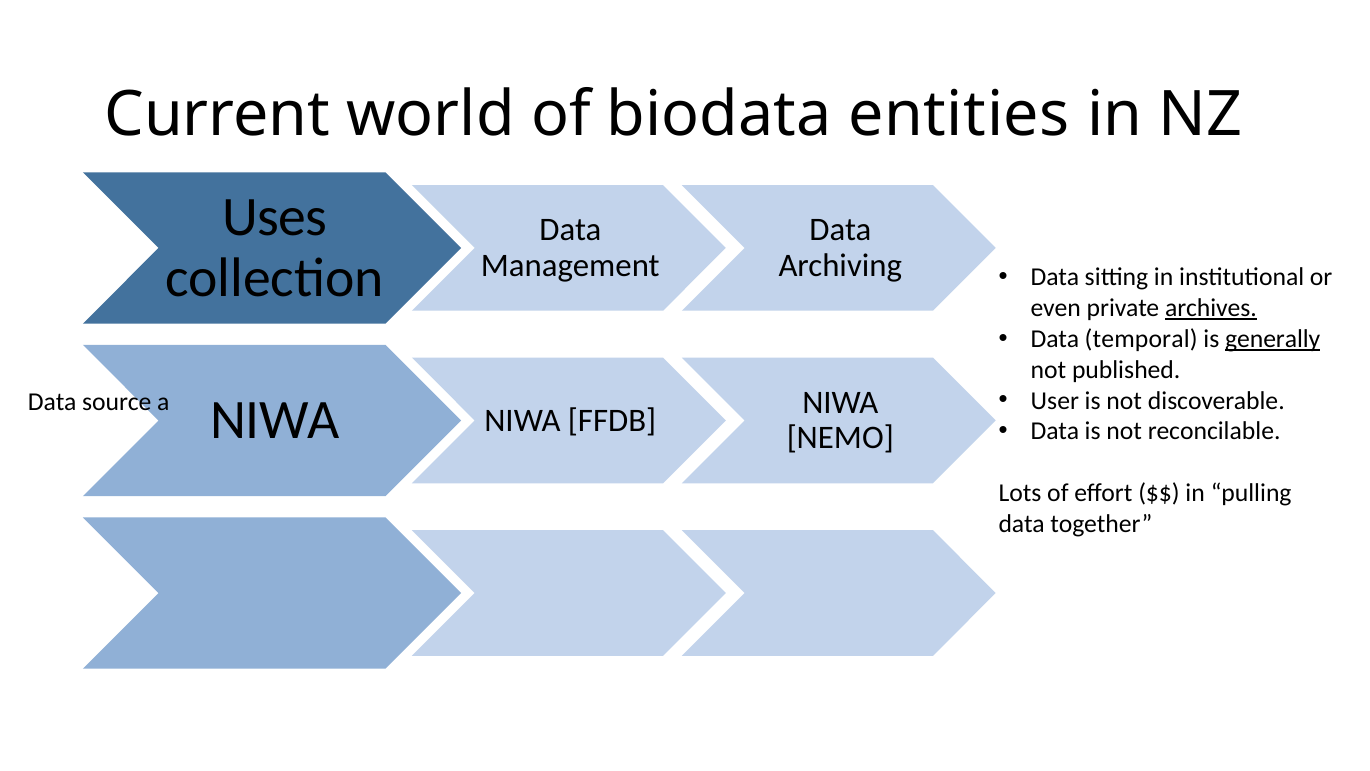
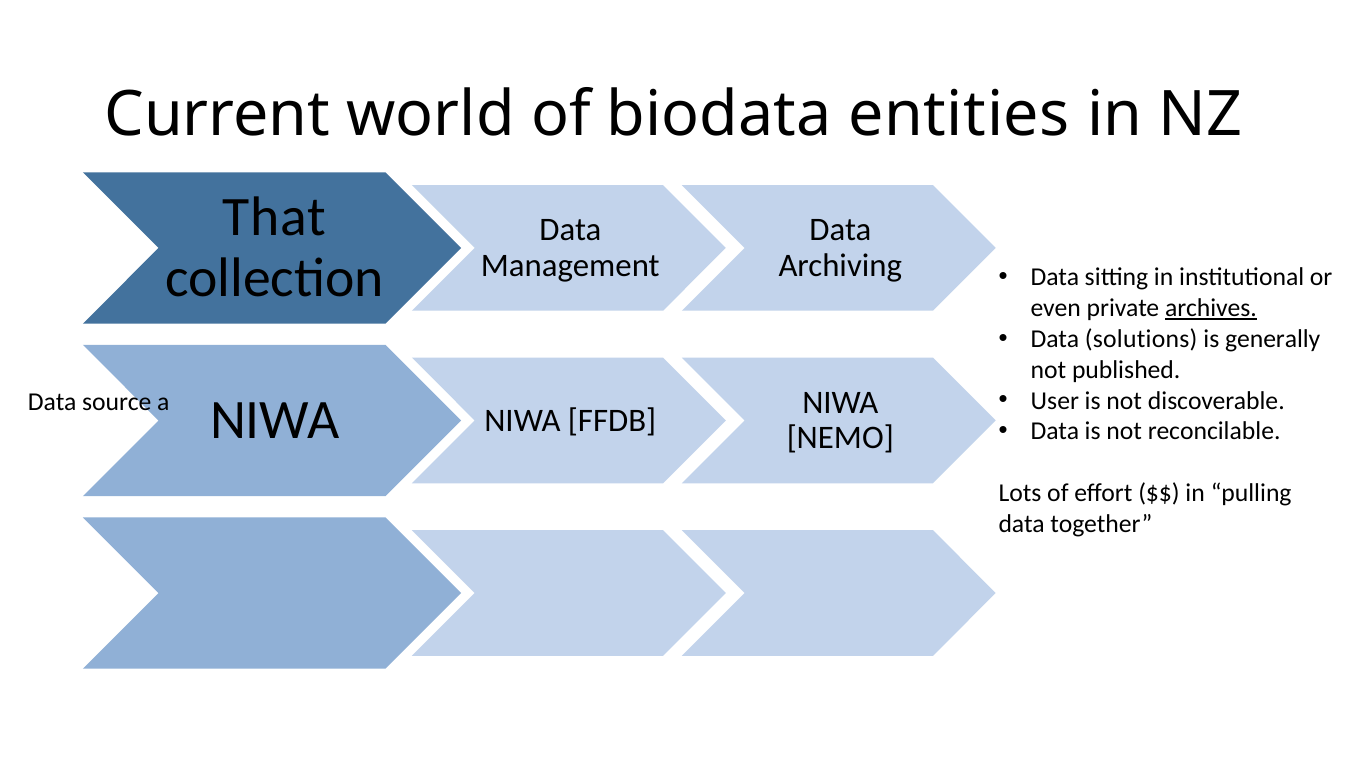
Uses: Uses -> That (274, 217)
temporal: temporal -> solutions (1141, 339)
generally underline: present -> none (1273, 339)
